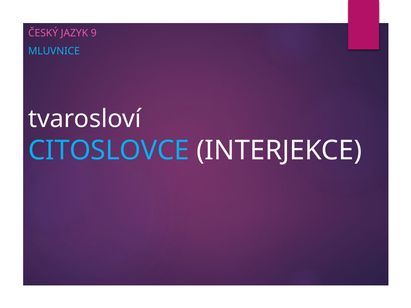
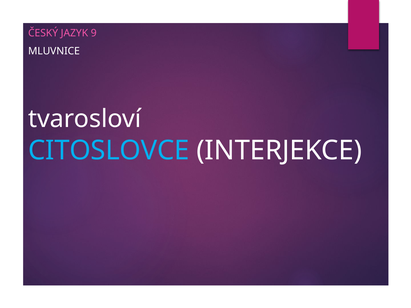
MLUVNICE colour: light blue -> white (54, 51)
